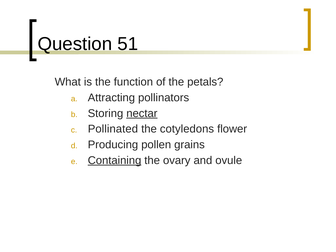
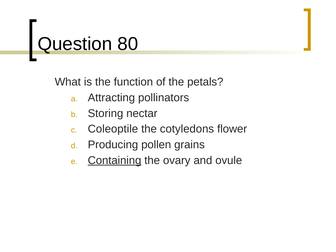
51: 51 -> 80 (128, 44)
nectar underline: present -> none (142, 113)
Pollinated: Pollinated -> Coleoptile (113, 129)
